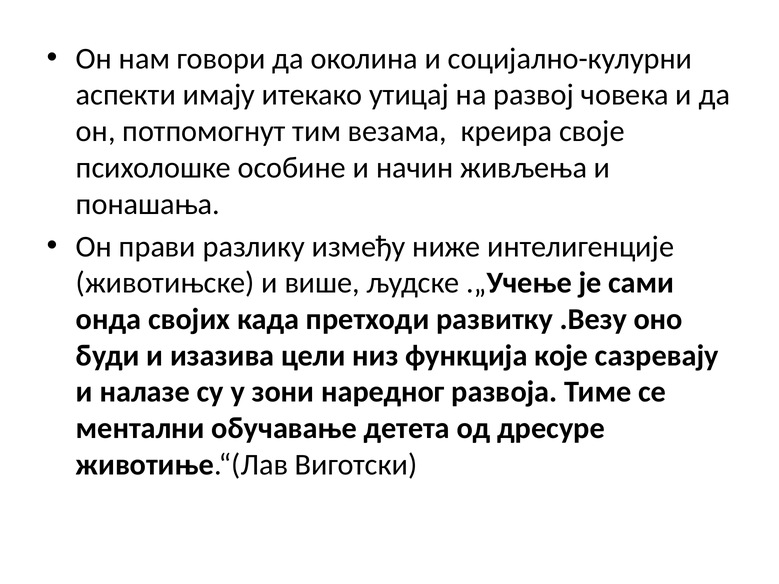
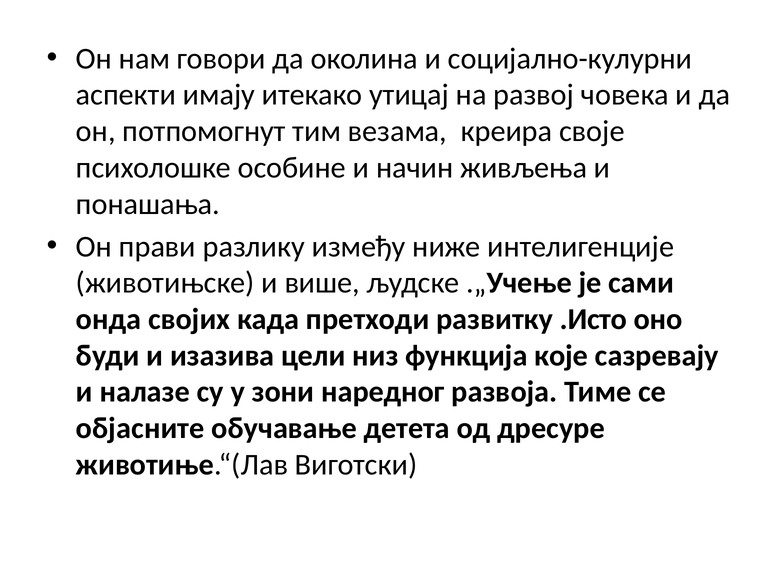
.Везу: .Везу -> .Исто (594, 319)
ментални: ментални -> објасните (140, 428)
